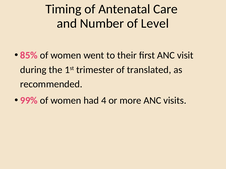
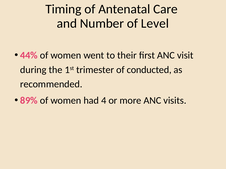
85%: 85% -> 44% (29, 55)
translated: translated -> conducted (149, 70)
99%: 99% -> 89% (29, 101)
